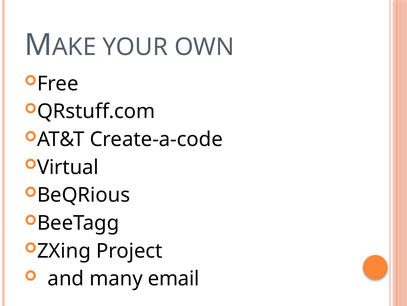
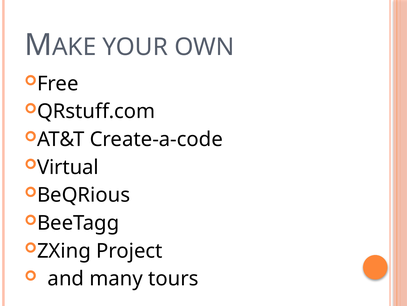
email: email -> tours (173, 278)
